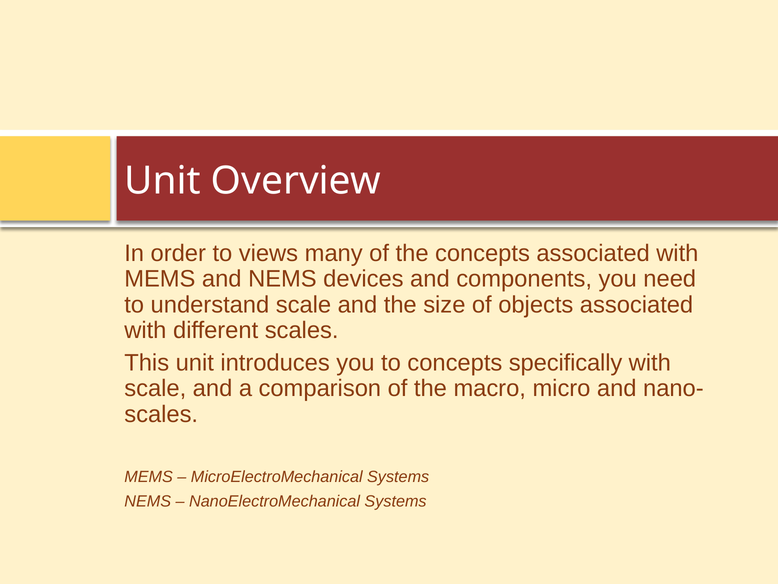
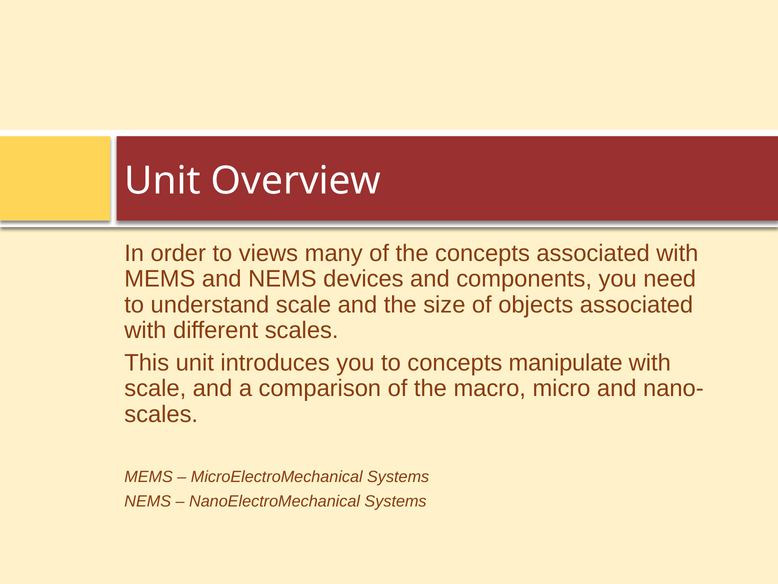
specifically: specifically -> manipulate (566, 363)
